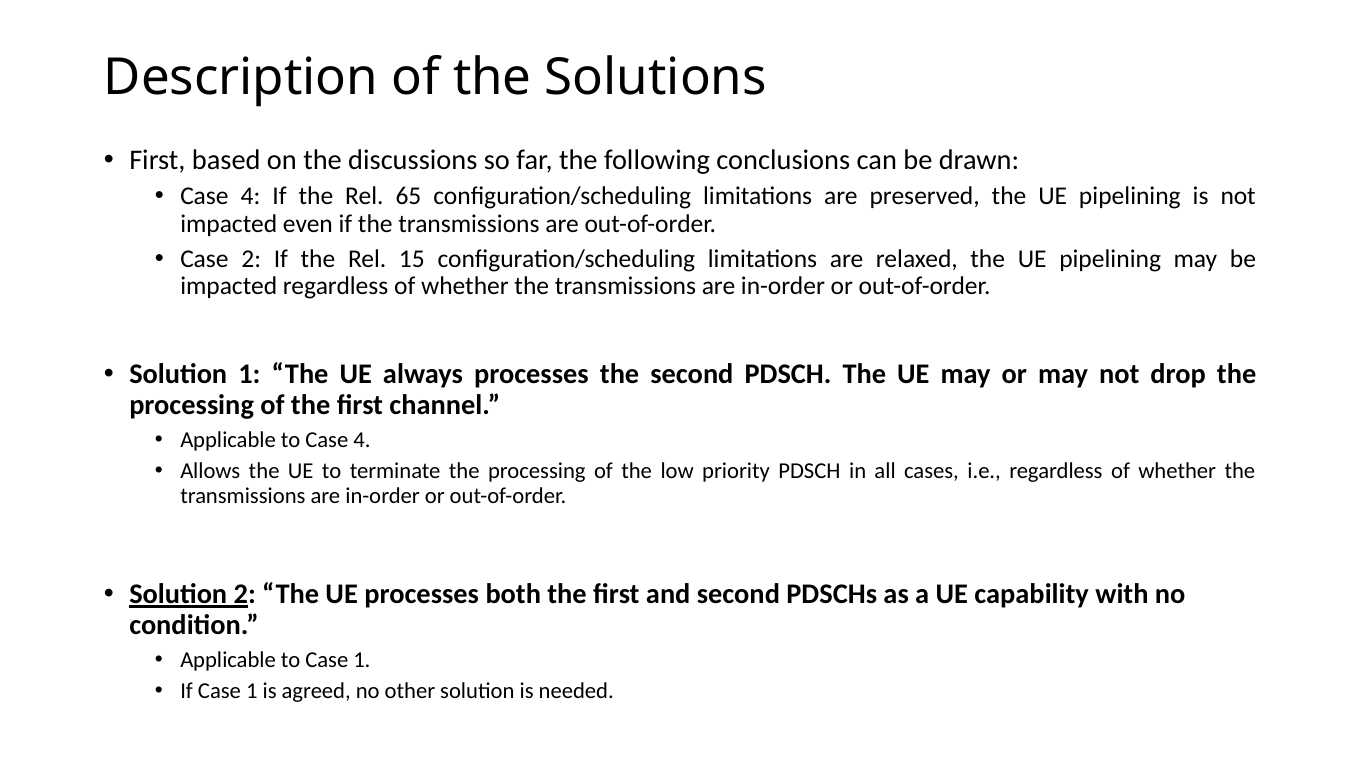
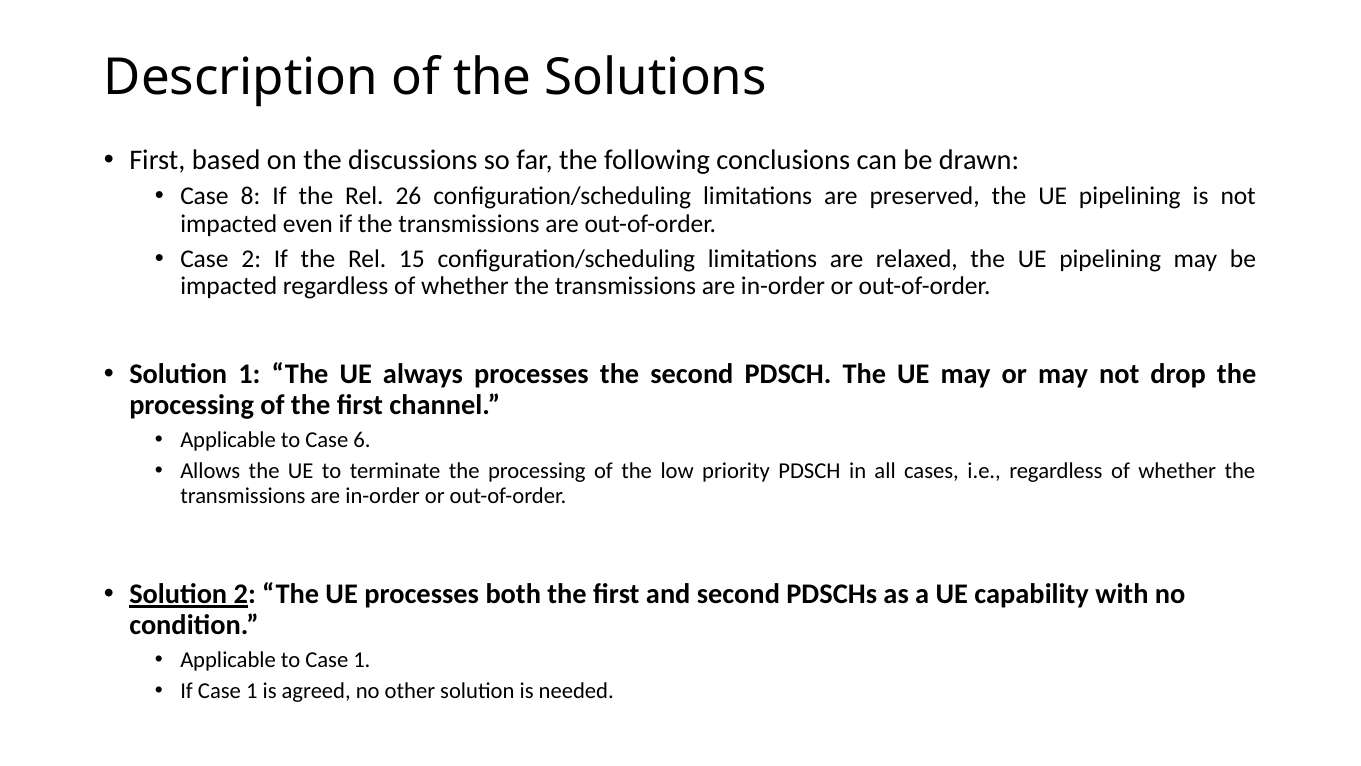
4: 4 -> 8 (251, 196)
65: 65 -> 26 (408, 196)
to Case 4: 4 -> 6 (362, 440)
